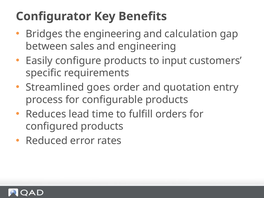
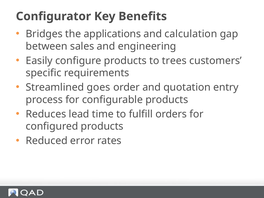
the engineering: engineering -> applications (112, 34)
input: input -> trees (174, 61)
